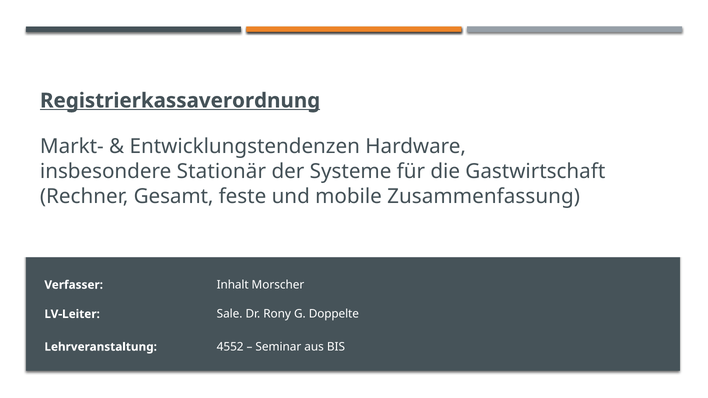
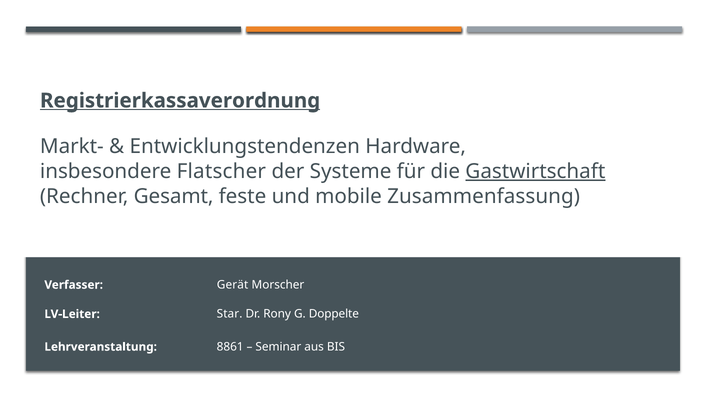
Stationär: Stationär -> Flatscher (221, 172)
Gastwirtschaft underline: none -> present (535, 172)
Inhalt: Inhalt -> Gerät (233, 285)
Sale: Sale -> Star (230, 314)
4552: 4552 -> 8861 (230, 347)
